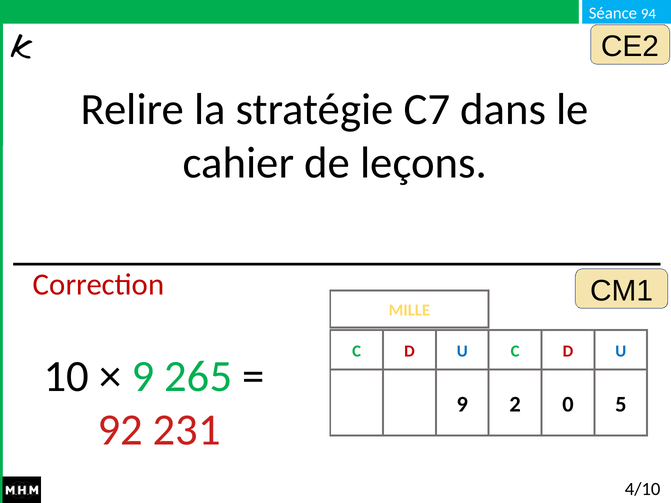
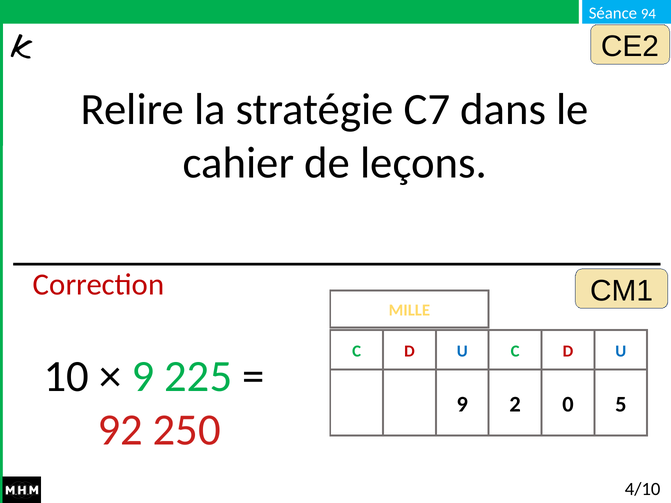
265: 265 -> 225 (198, 377)
231: 231 -> 250 (187, 430)
